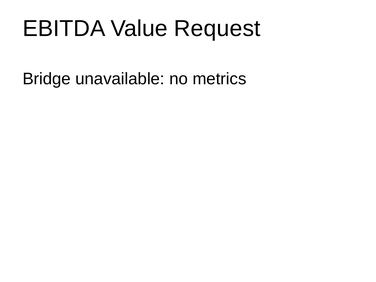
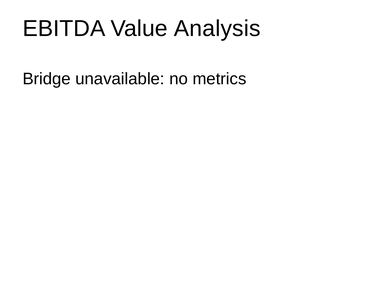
Request: Request -> Analysis (217, 29)
